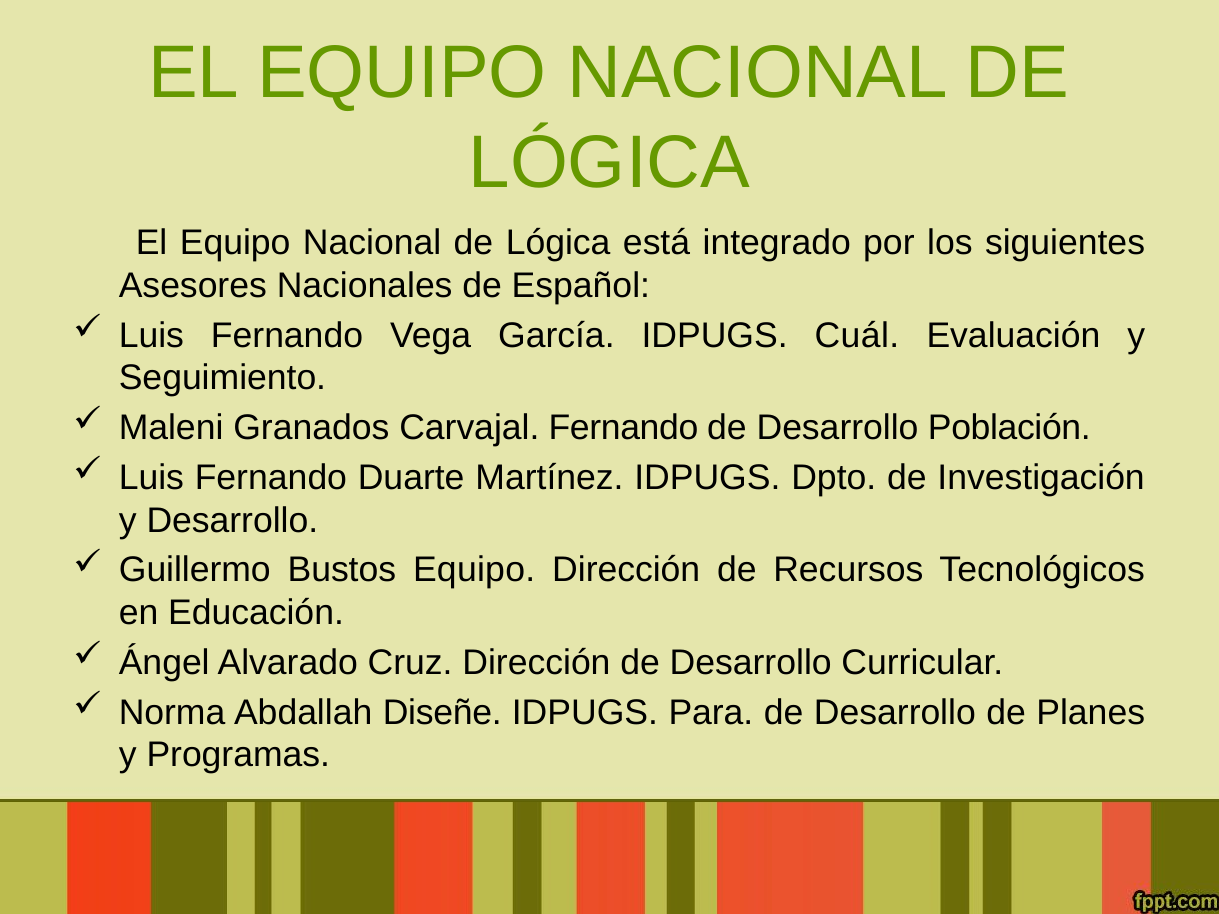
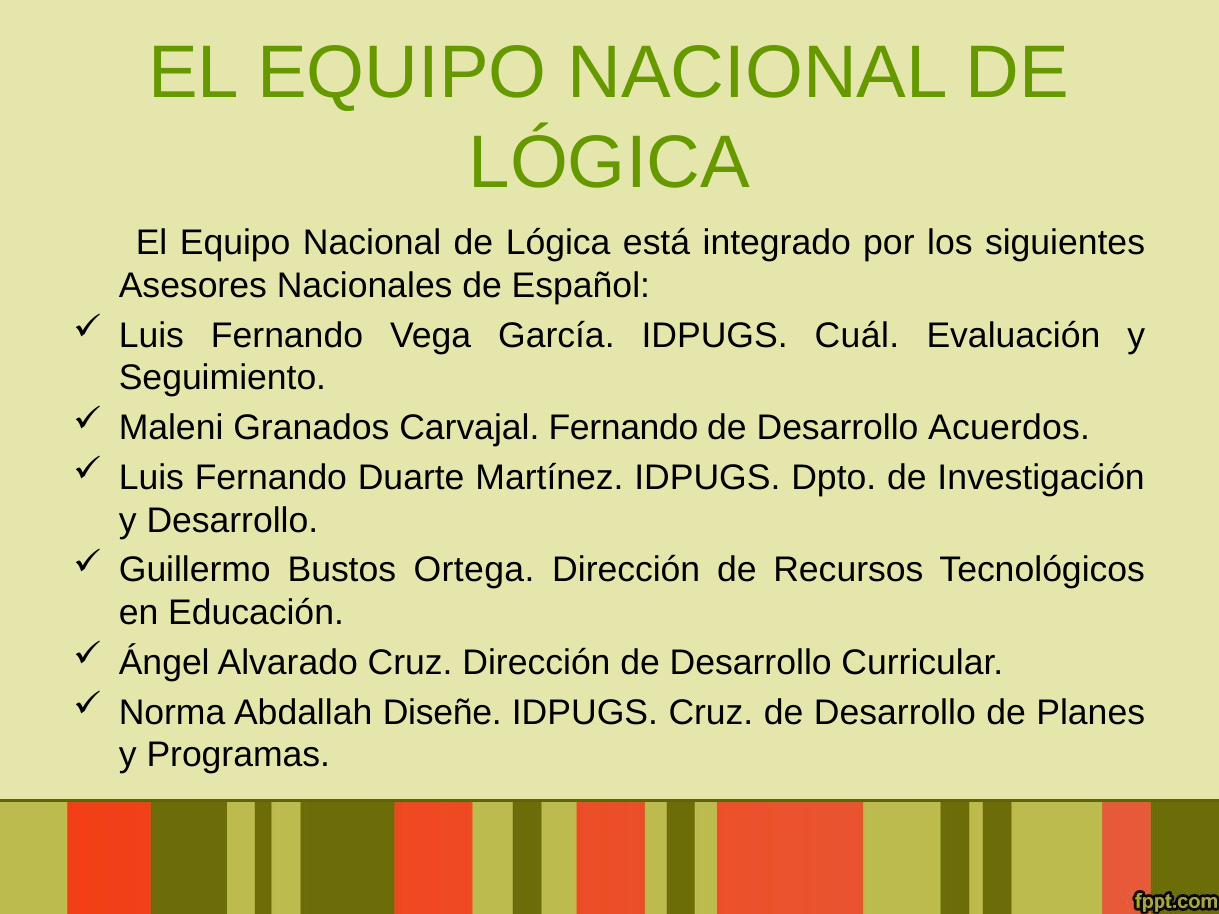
Población: Población -> Acuerdos (1009, 428)
Bustos Equipo: Equipo -> Ortega (474, 570)
IDPUGS Para: Para -> Cruz (711, 713)
